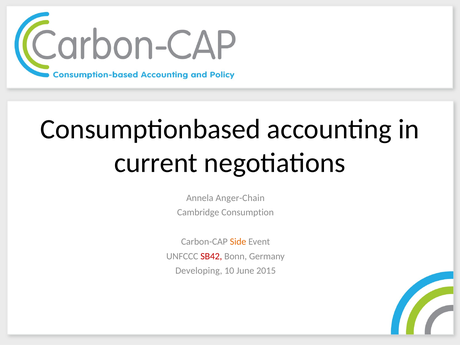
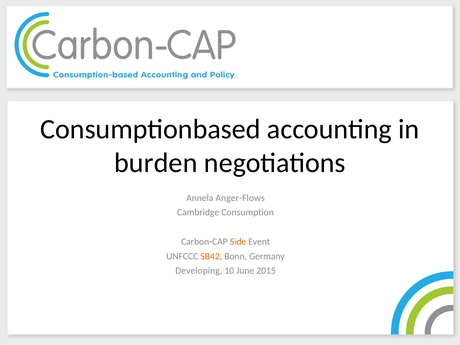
current: current -> burden (156, 163)
Anger-Chain: Anger-Chain -> Anger-Flows (240, 198)
SB42 colour: red -> orange (211, 256)
